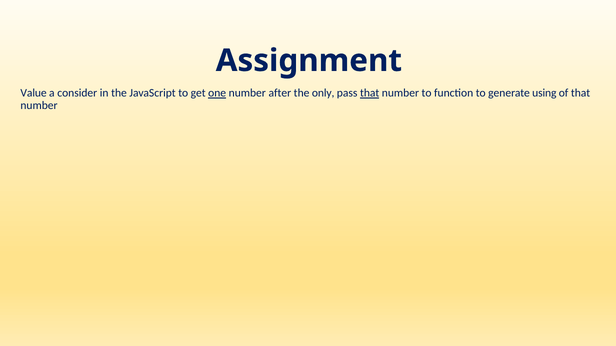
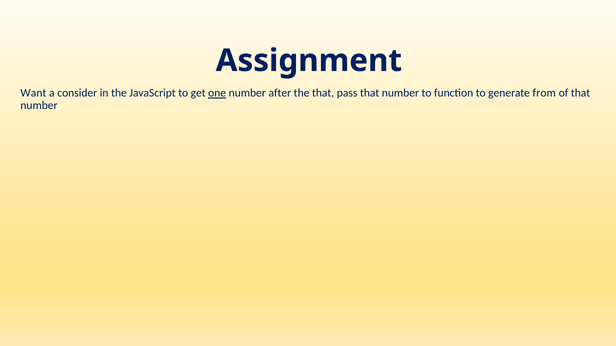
Value: Value -> Want (33, 93)
the only: only -> that (323, 93)
that underline: present -> none (370, 93)
using: using -> from (544, 93)
